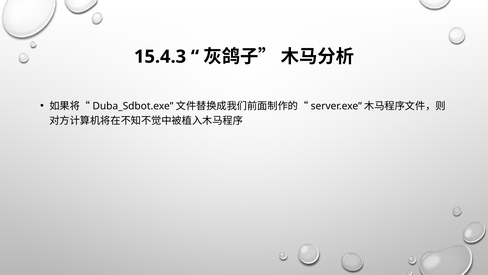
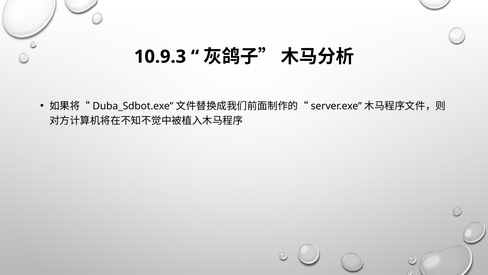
15.4.3: 15.4.3 -> 10.9.3 (160, 57)
